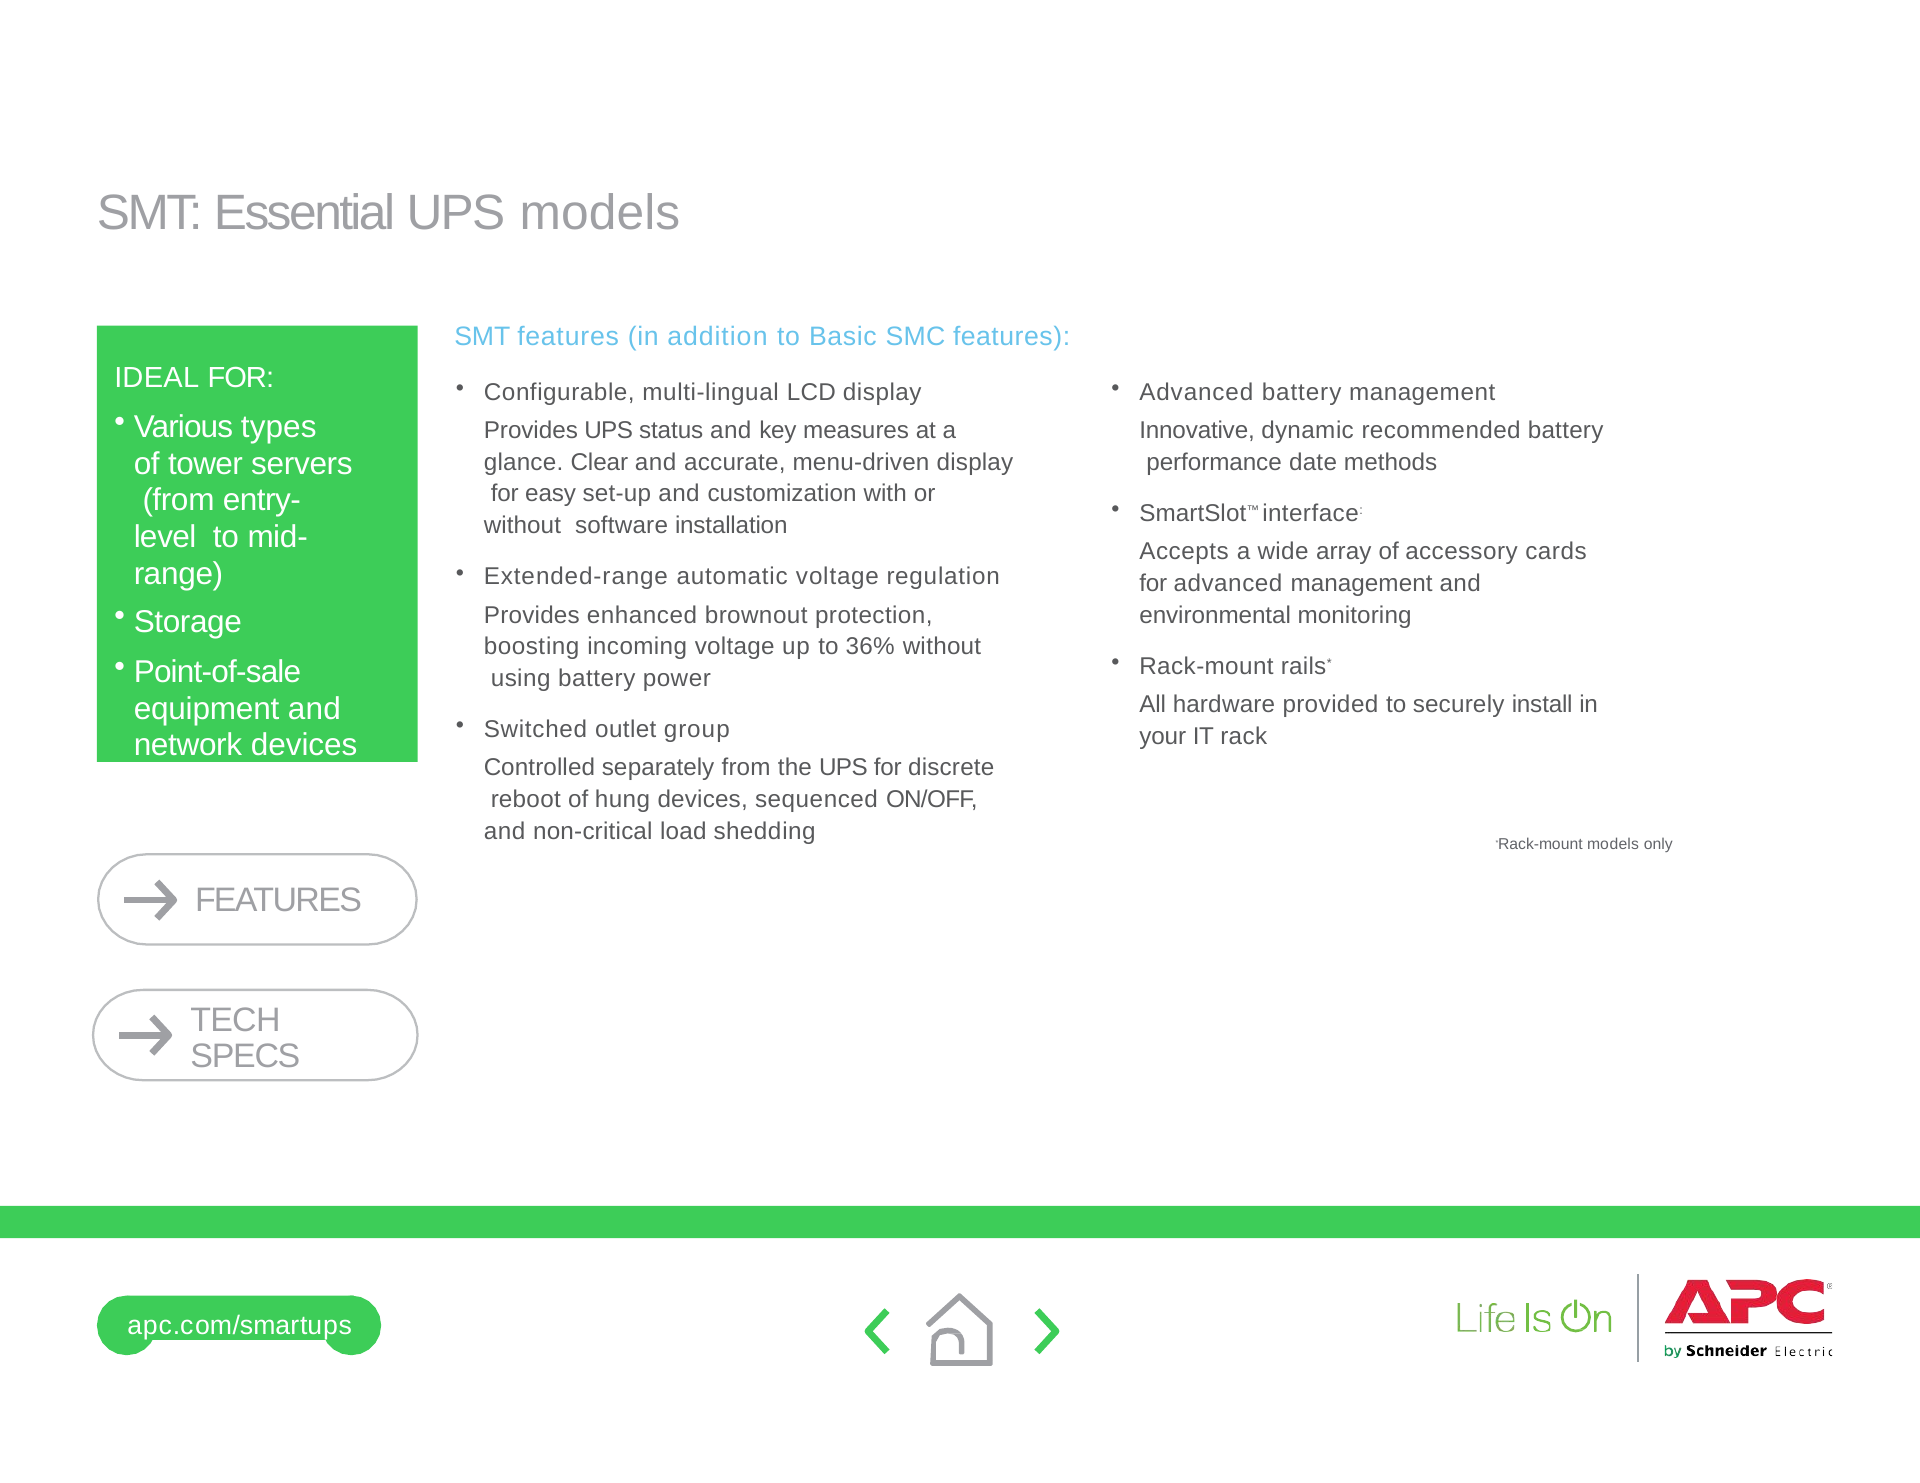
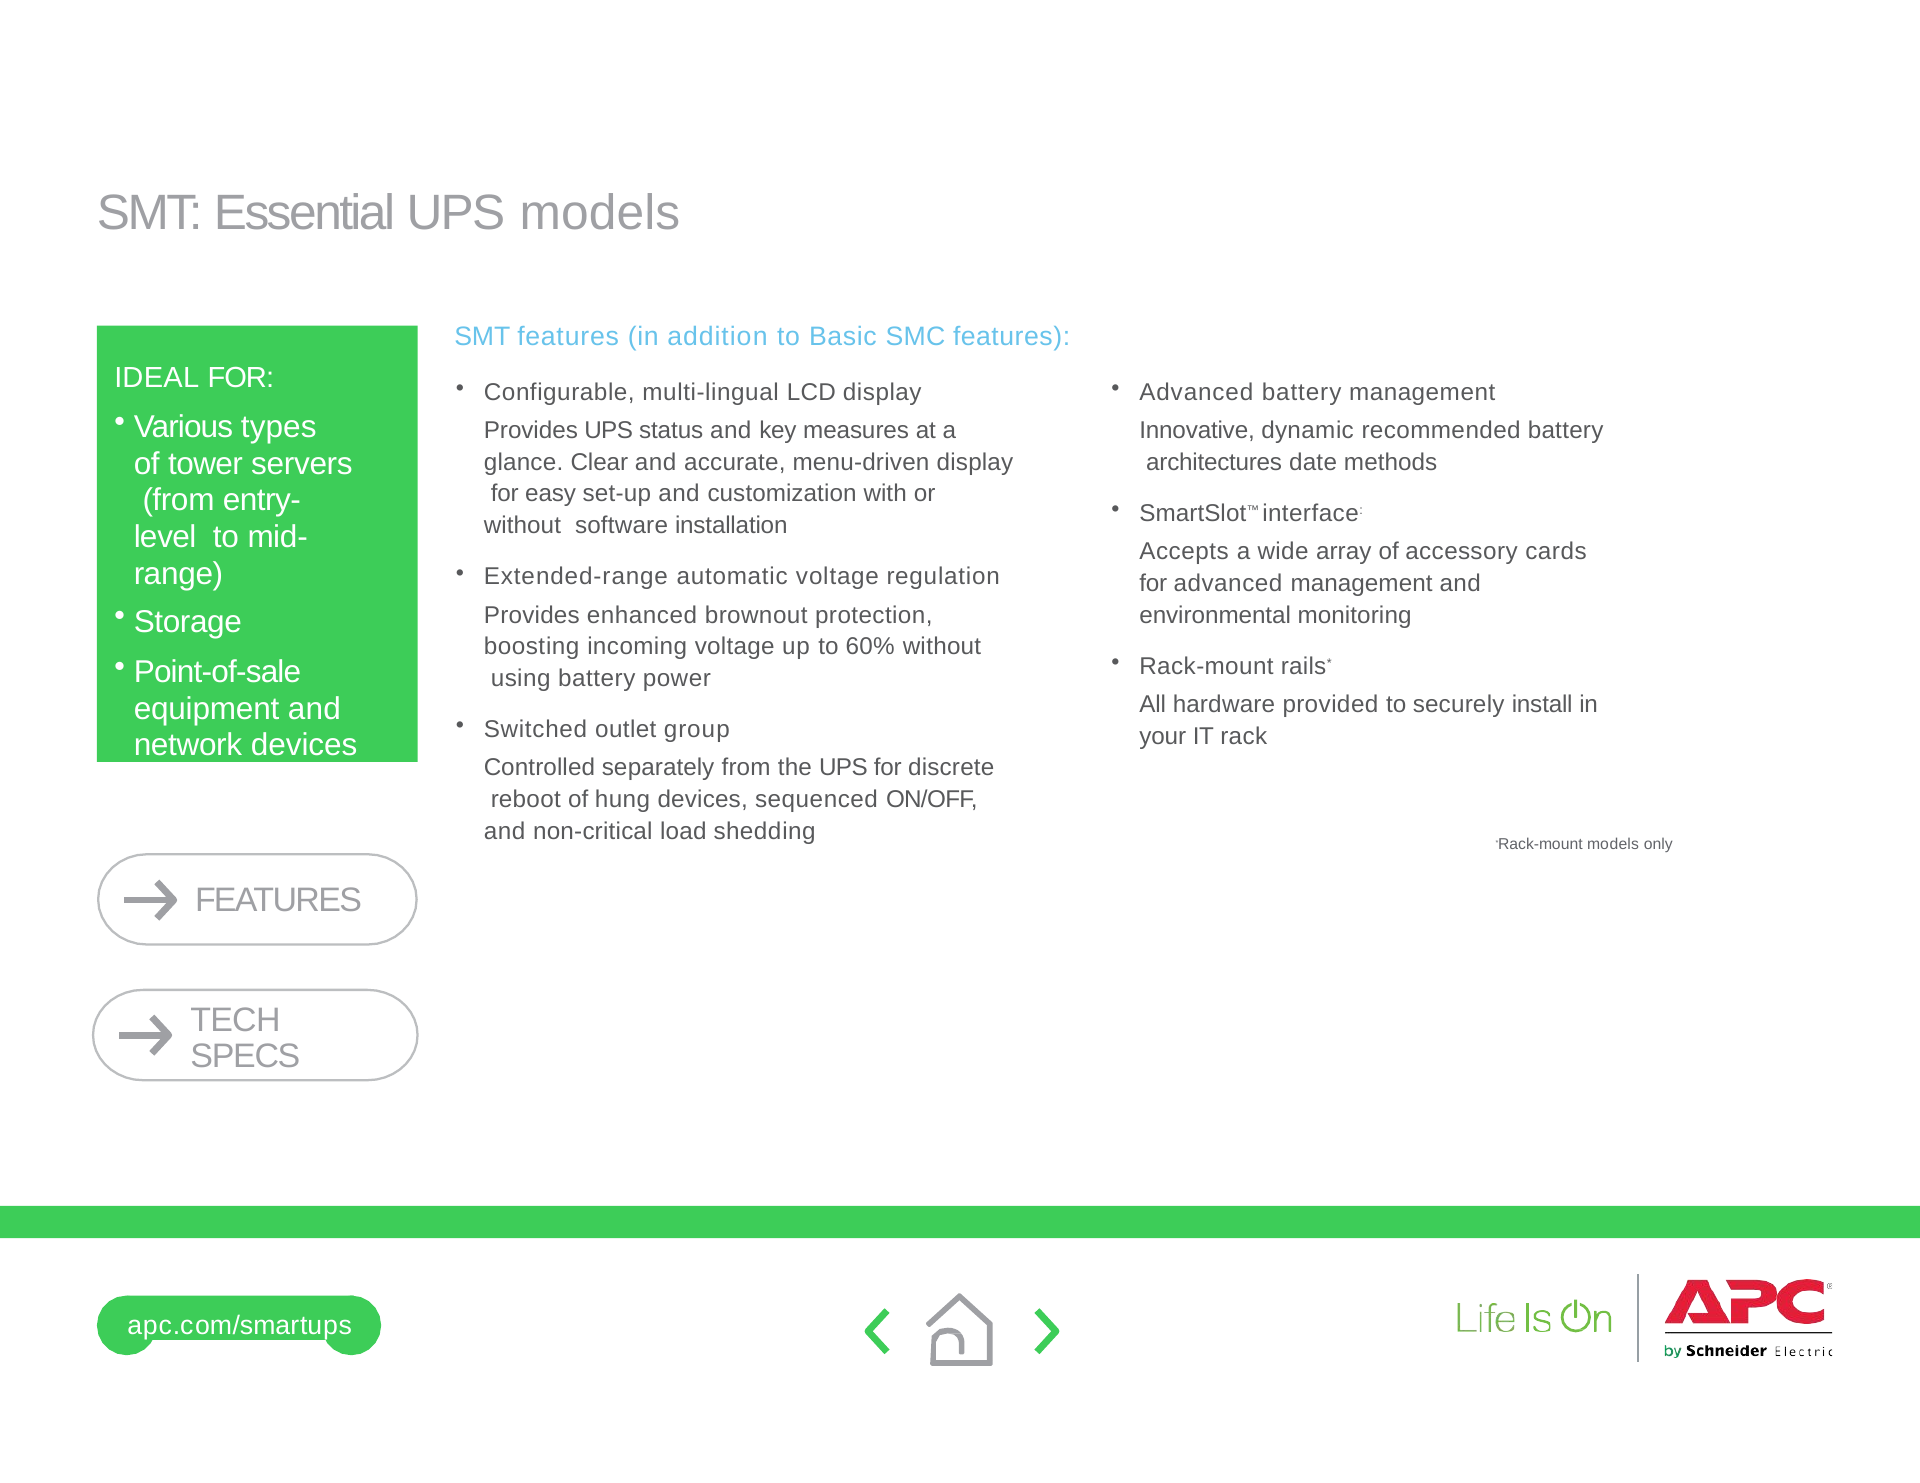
performance: performance -> architectures (1214, 462)
36%: 36% -> 60% (870, 647)
